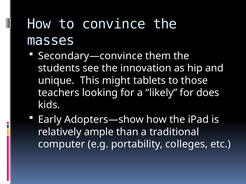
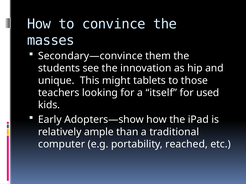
likely: likely -> itself (161, 93)
does: does -> used (208, 93)
colleges: colleges -> reached (187, 145)
